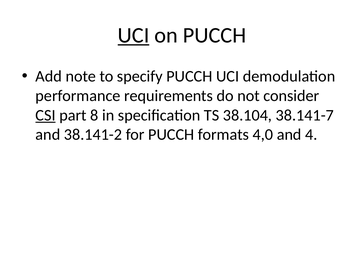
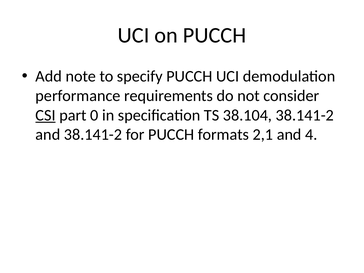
UCI underline: present -> none (134, 35)
8: 8 -> 0 (94, 115)
38.104 38.141-7: 38.141-7 -> 38.141-2 (305, 115)
4,0: 4,0 -> 2,1 (263, 135)
